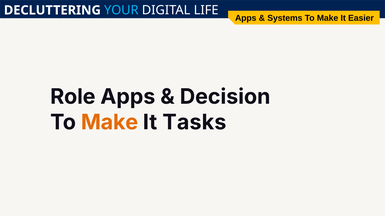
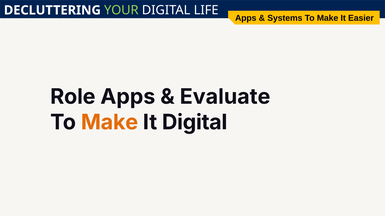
YOUR colour: light blue -> light green (121, 10)
Decision: Decision -> Evaluate (225, 97)
It Tasks: Tasks -> Digital (195, 123)
